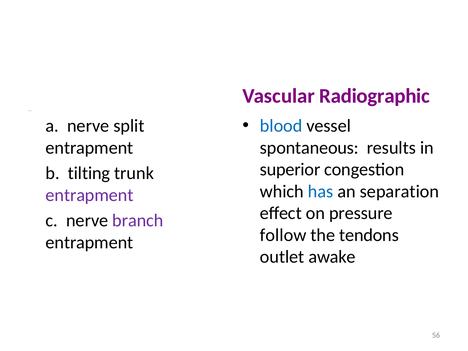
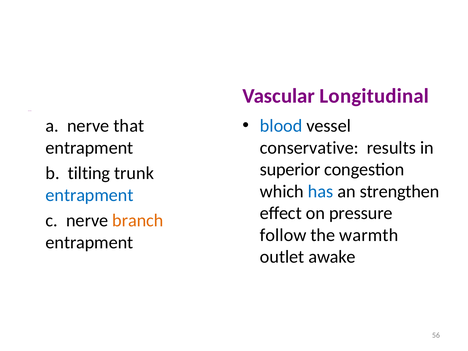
Radiographic: Radiographic -> Longitudinal (374, 96)
split: split -> that (129, 126)
spontaneous: spontaneous -> conservative (309, 148)
separation: separation -> strengthen (400, 191)
entrapment colour: purple -> blue (90, 195)
branch colour: purple -> orange (138, 221)
tendons: tendons -> warmth (369, 235)
